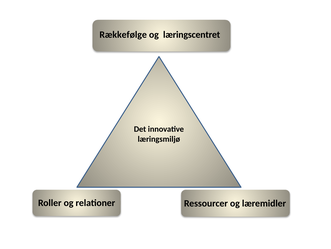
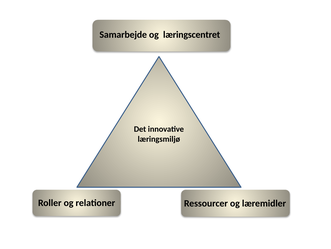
Rækkefølge: Rækkefølge -> Samarbejde (123, 35)
